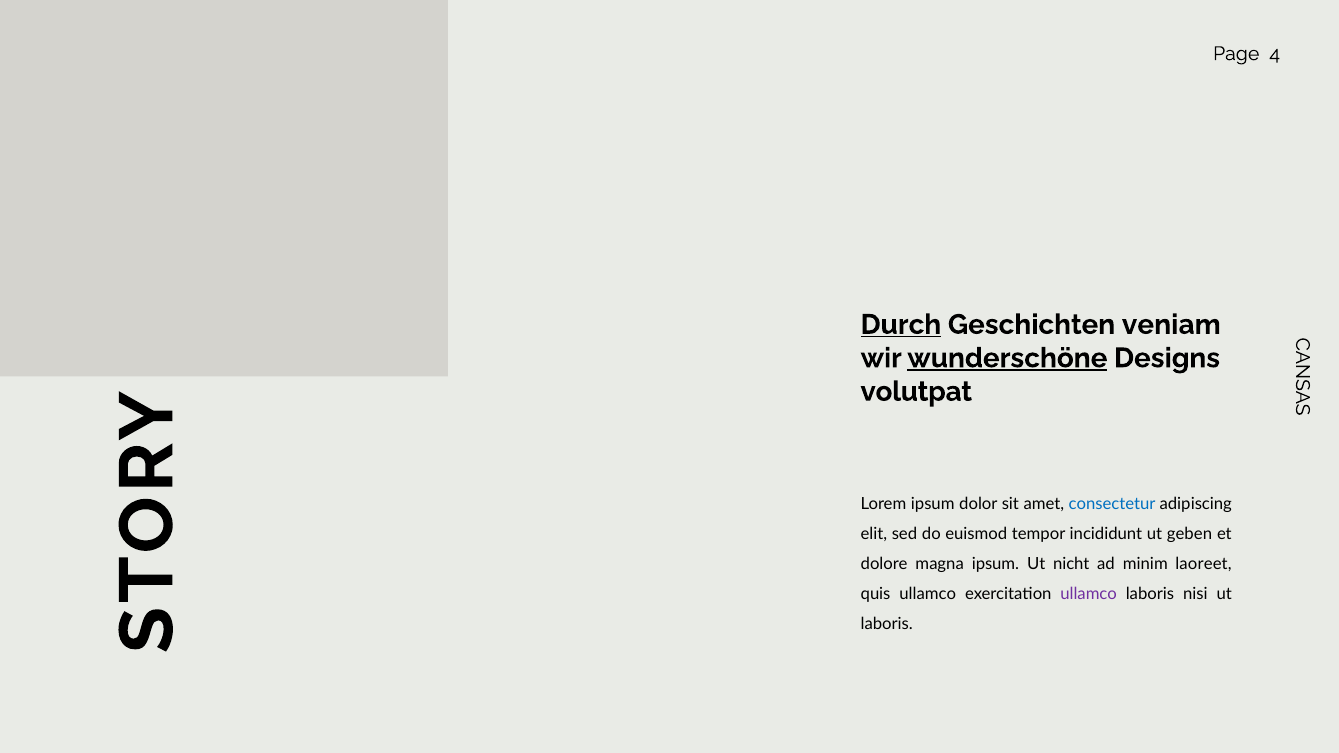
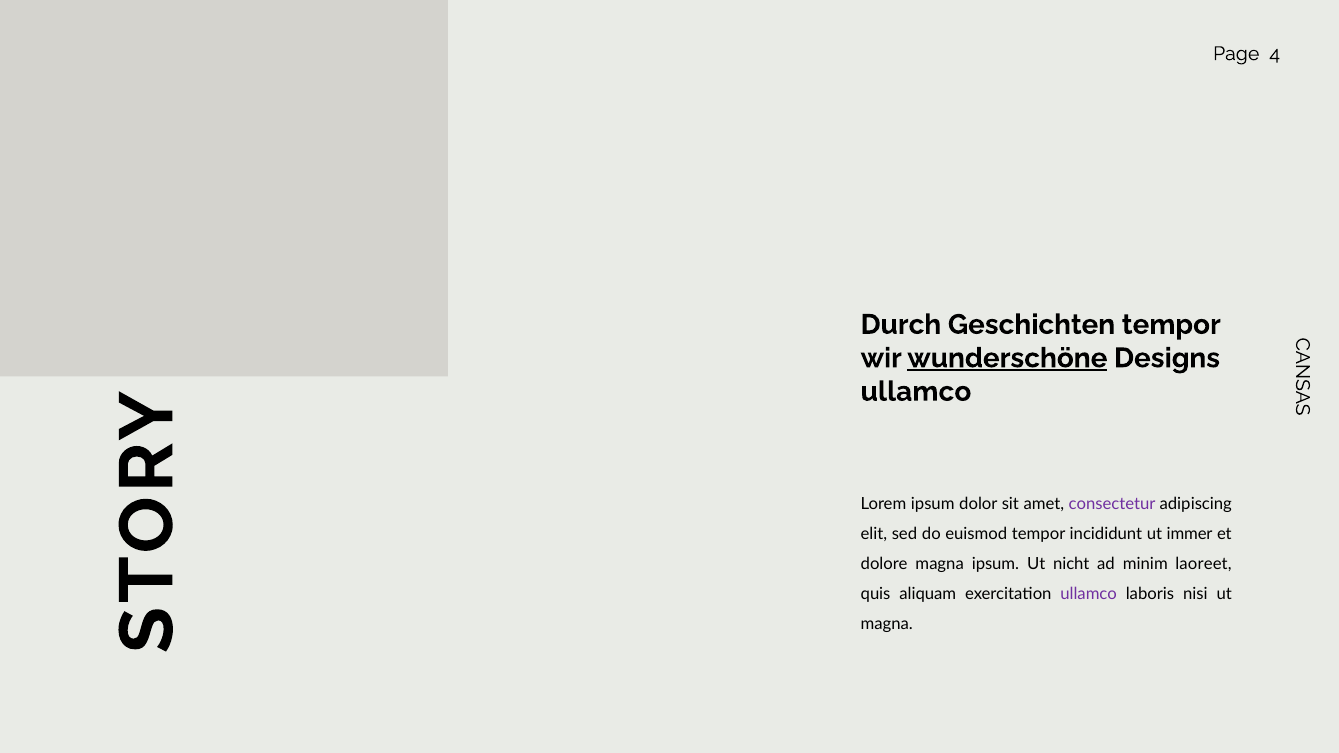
Durch underline: present -> none (901, 325)
Geschichten veniam: veniam -> tempor (1171, 325)
volutpat: volutpat -> ullamco (916, 392)
consectetur colour: blue -> purple (1112, 504)
geben: geben -> immer (1190, 534)
quis ullamco: ullamco -> aliquam (928, 594)
laboris: laboris -> magna (887, 624)
